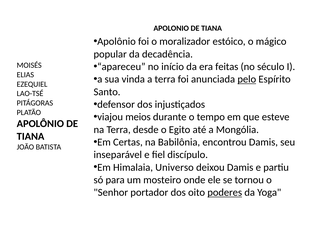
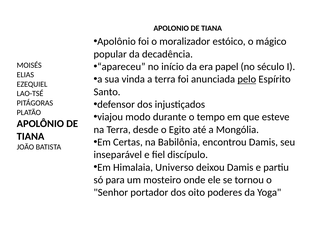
feitas: feitas -> papel (227, 67)
meios: meios -> modo (138, 117)
poderes underline: present -> none (225, 193)
